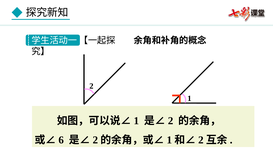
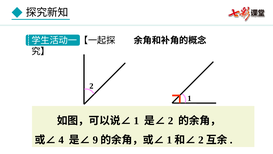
6: 6 -> 4 (61, 140)
2: 2 -> 9 (95, 140)
